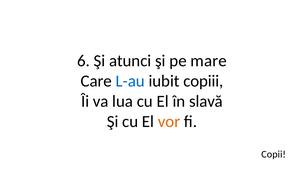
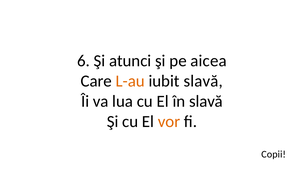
mare: mare -> aicea (209, 61)
L-au colour: blue -> orange (130, 81)
iubit copiii: copiii -> slavă (203, 81)
